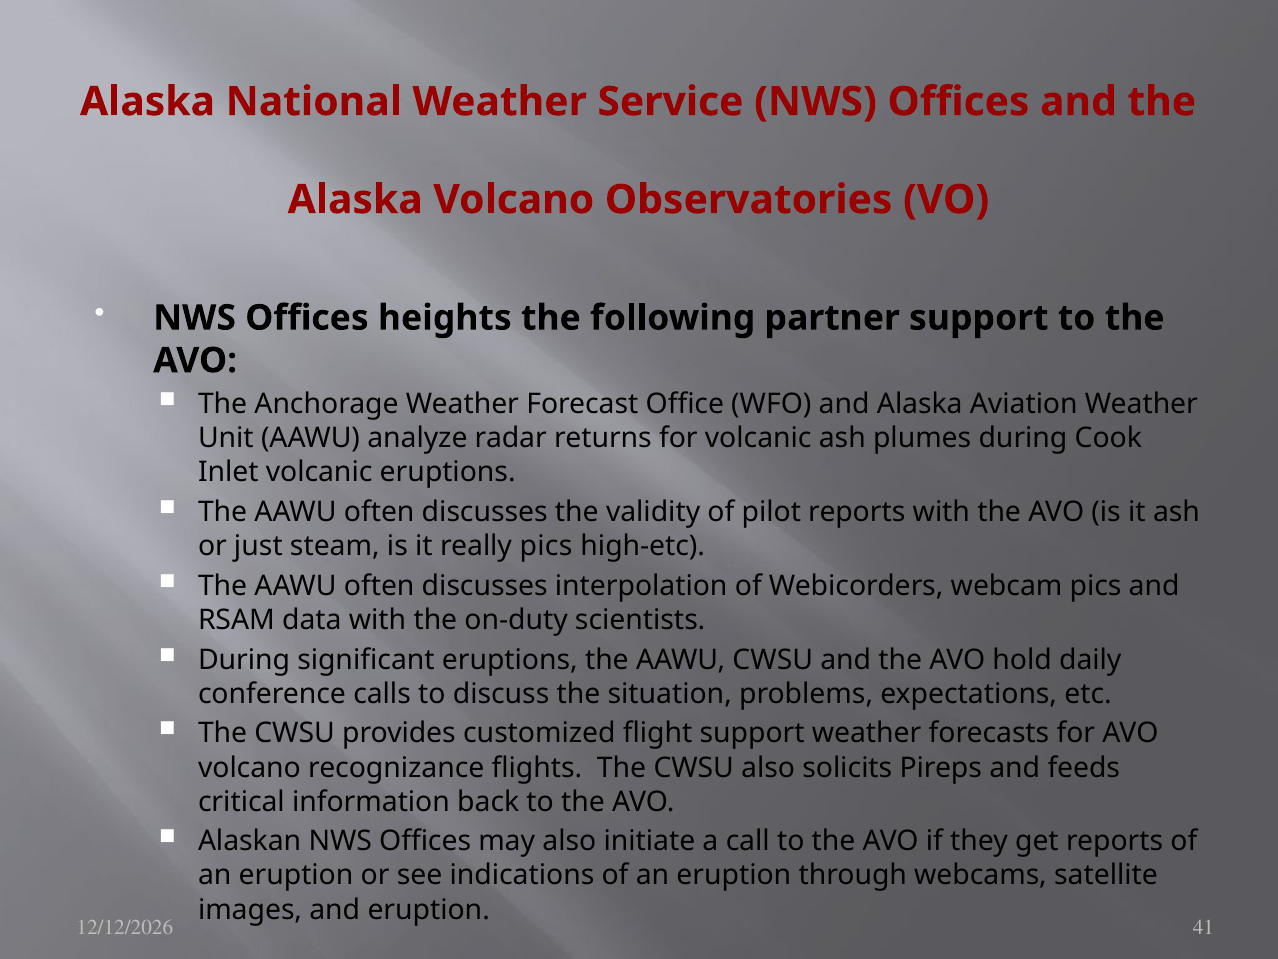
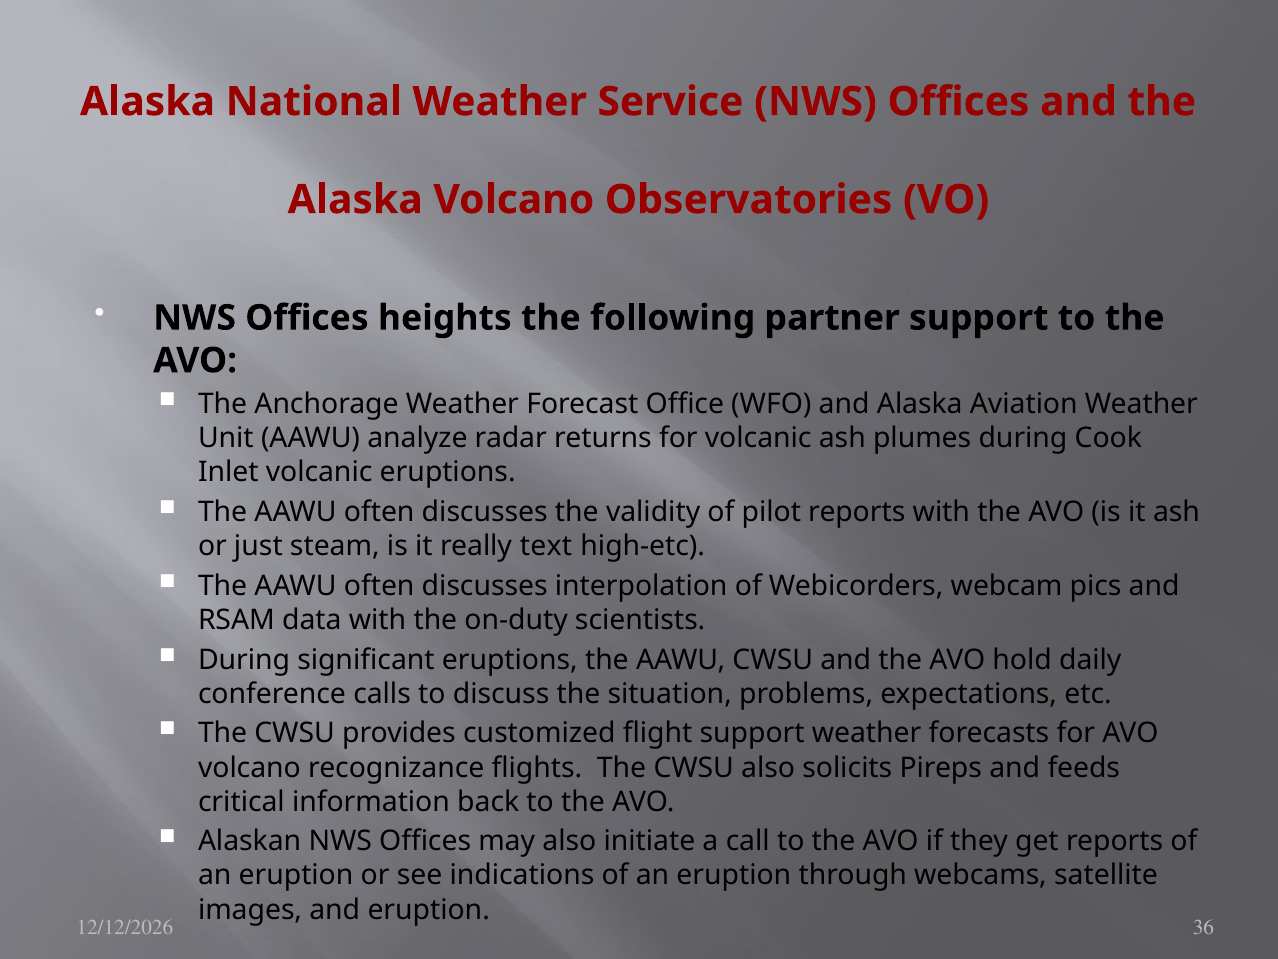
really pics: pics -> text (546, 546)
41: 41 -> 36 (1203, 927)
